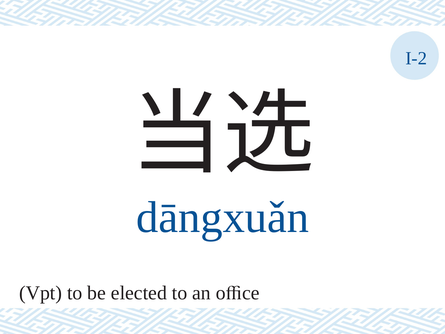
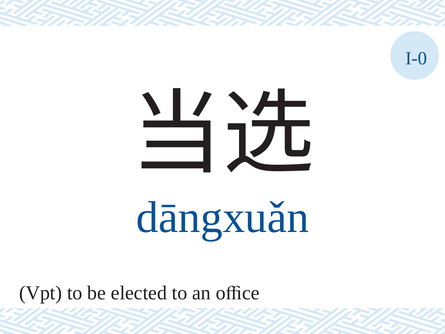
I-2: I-2 -> I-0 (416, 58)
